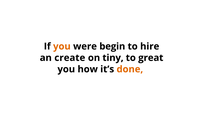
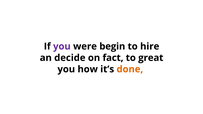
you colour: orange -> purple (62, 46)
create: create -> decide (70, 58)
tiny: tiny -> fact (113, 58)
